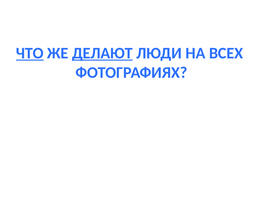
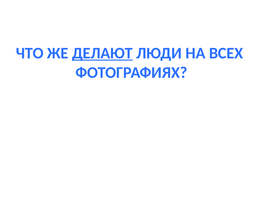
ЧТО underline: present -> none (30, 53)
